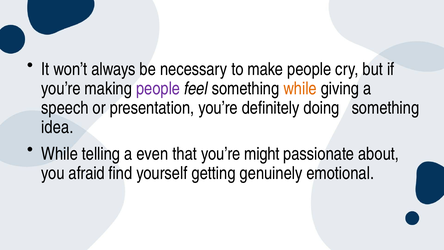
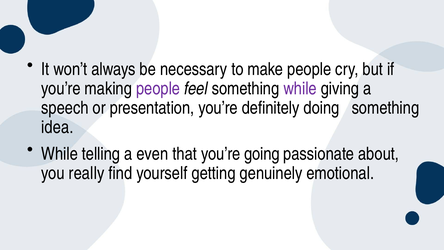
while colour: orange -> purple (300, 88)
might: might -> going (262, 154)
afraid: afraid -> really (87, 173)
